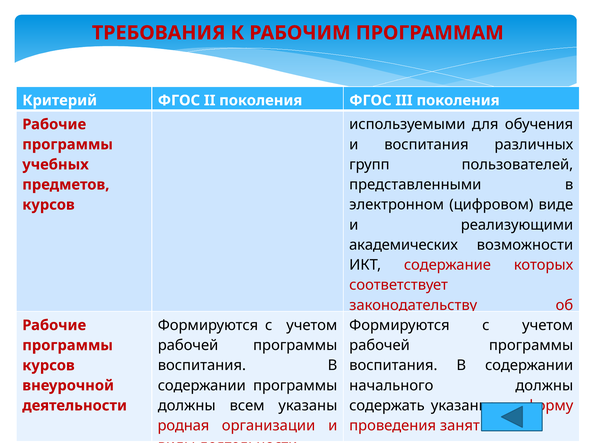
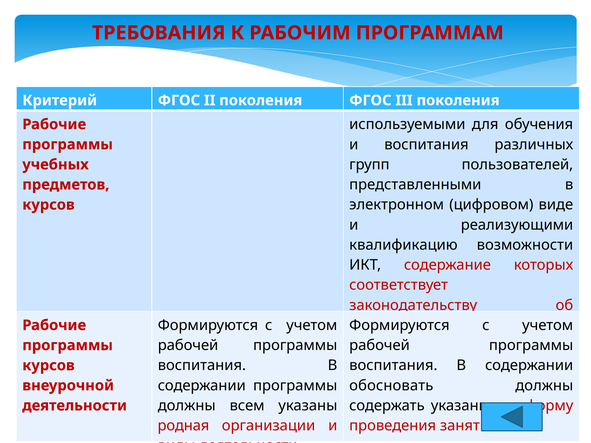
академических: академических -> квалификацию (403, 245)
начального: начального -> обосновать (391, 386)
